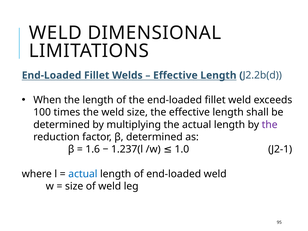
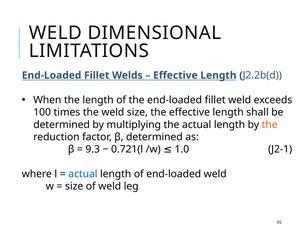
the colour: purple -> orange (270, 125)
1.6: 1.6 -> 9.3 (93, 149)
1.237(l: 1.237(l -> 0.721(l (127, 149)
